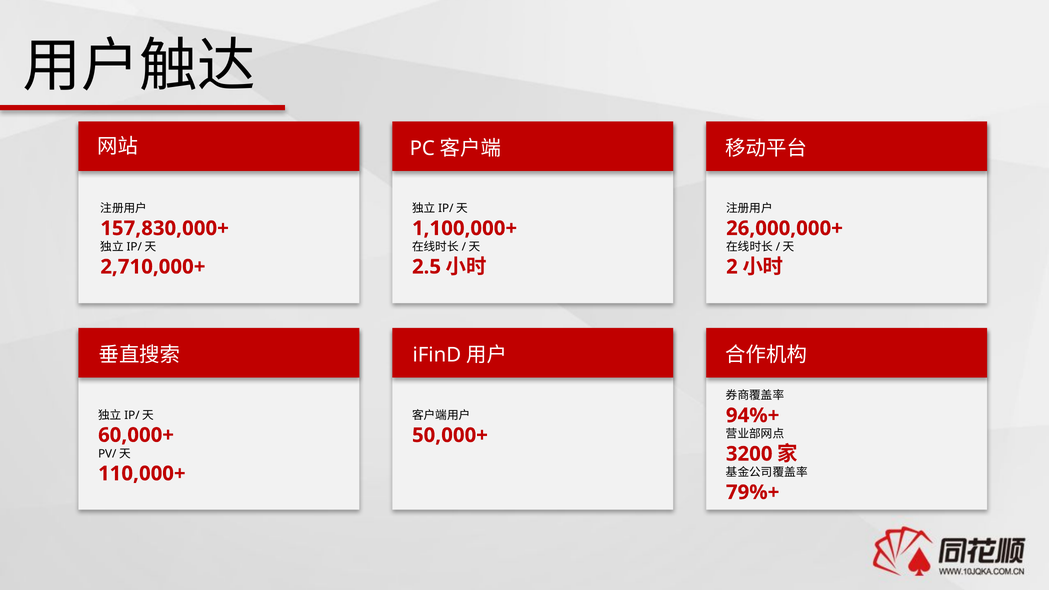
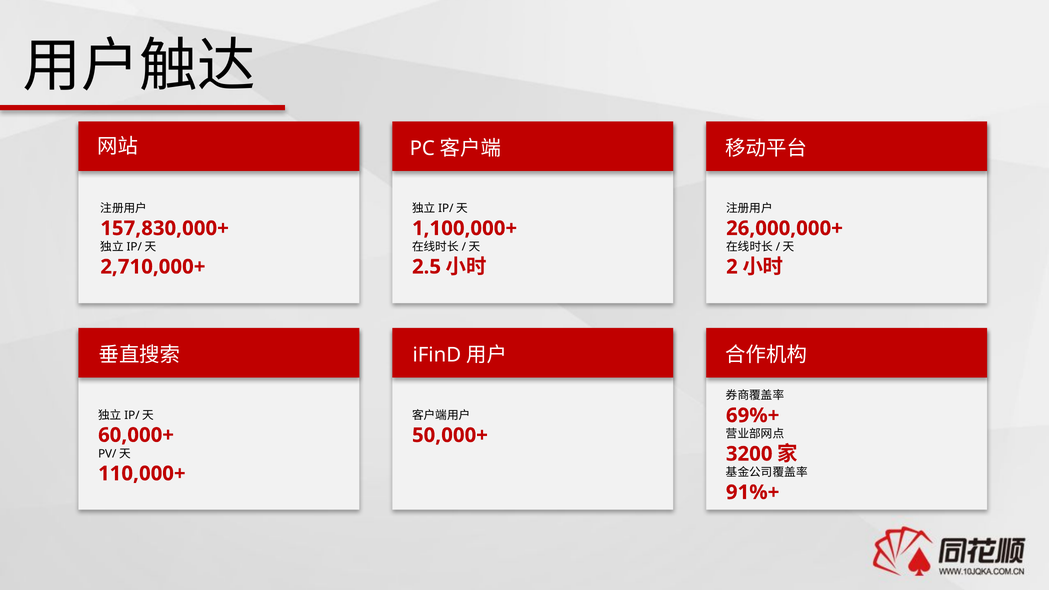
94%+: 94%+ -> 69%+ (753, 416)
79%+: 79%+ -> 91%+ (753, 492)
